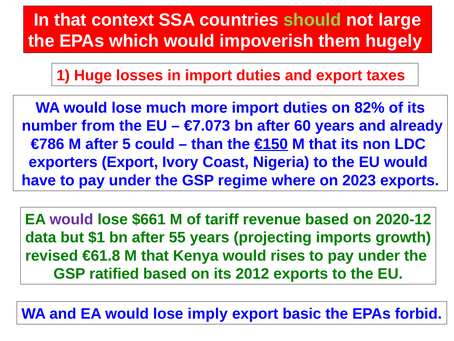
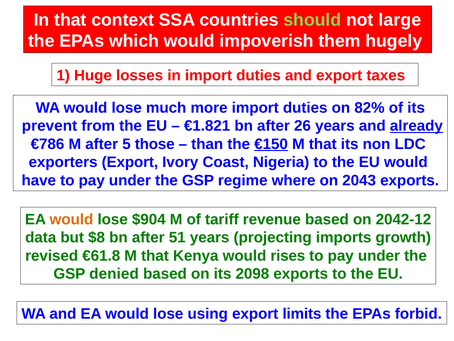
number: number -> prevent (49, 126)
€7.073: €7.073 -> €1.821 (207, 126)
60: 60 -> 26 (302, 126)
already underline: none -> present (416, 126)
could: could -> those (155, 144)
2023: 2023 -> 2043 (359, 180)
would colour: purple -> orange (71, 219)
$661: $661 -> $904 (149, 219)
2020-12: 2020-12 -> 2042-12 (403, 219)
$1: $1 -> $8 (97, 237)
55: 55 -> 51 (177, 237)
ratified: ratified -> denied (114, 274)
2012: 2012 -> 2098 (252, 274)
imply: imply -> using (208, 313)
basic: basic -> limits (302, 313)
